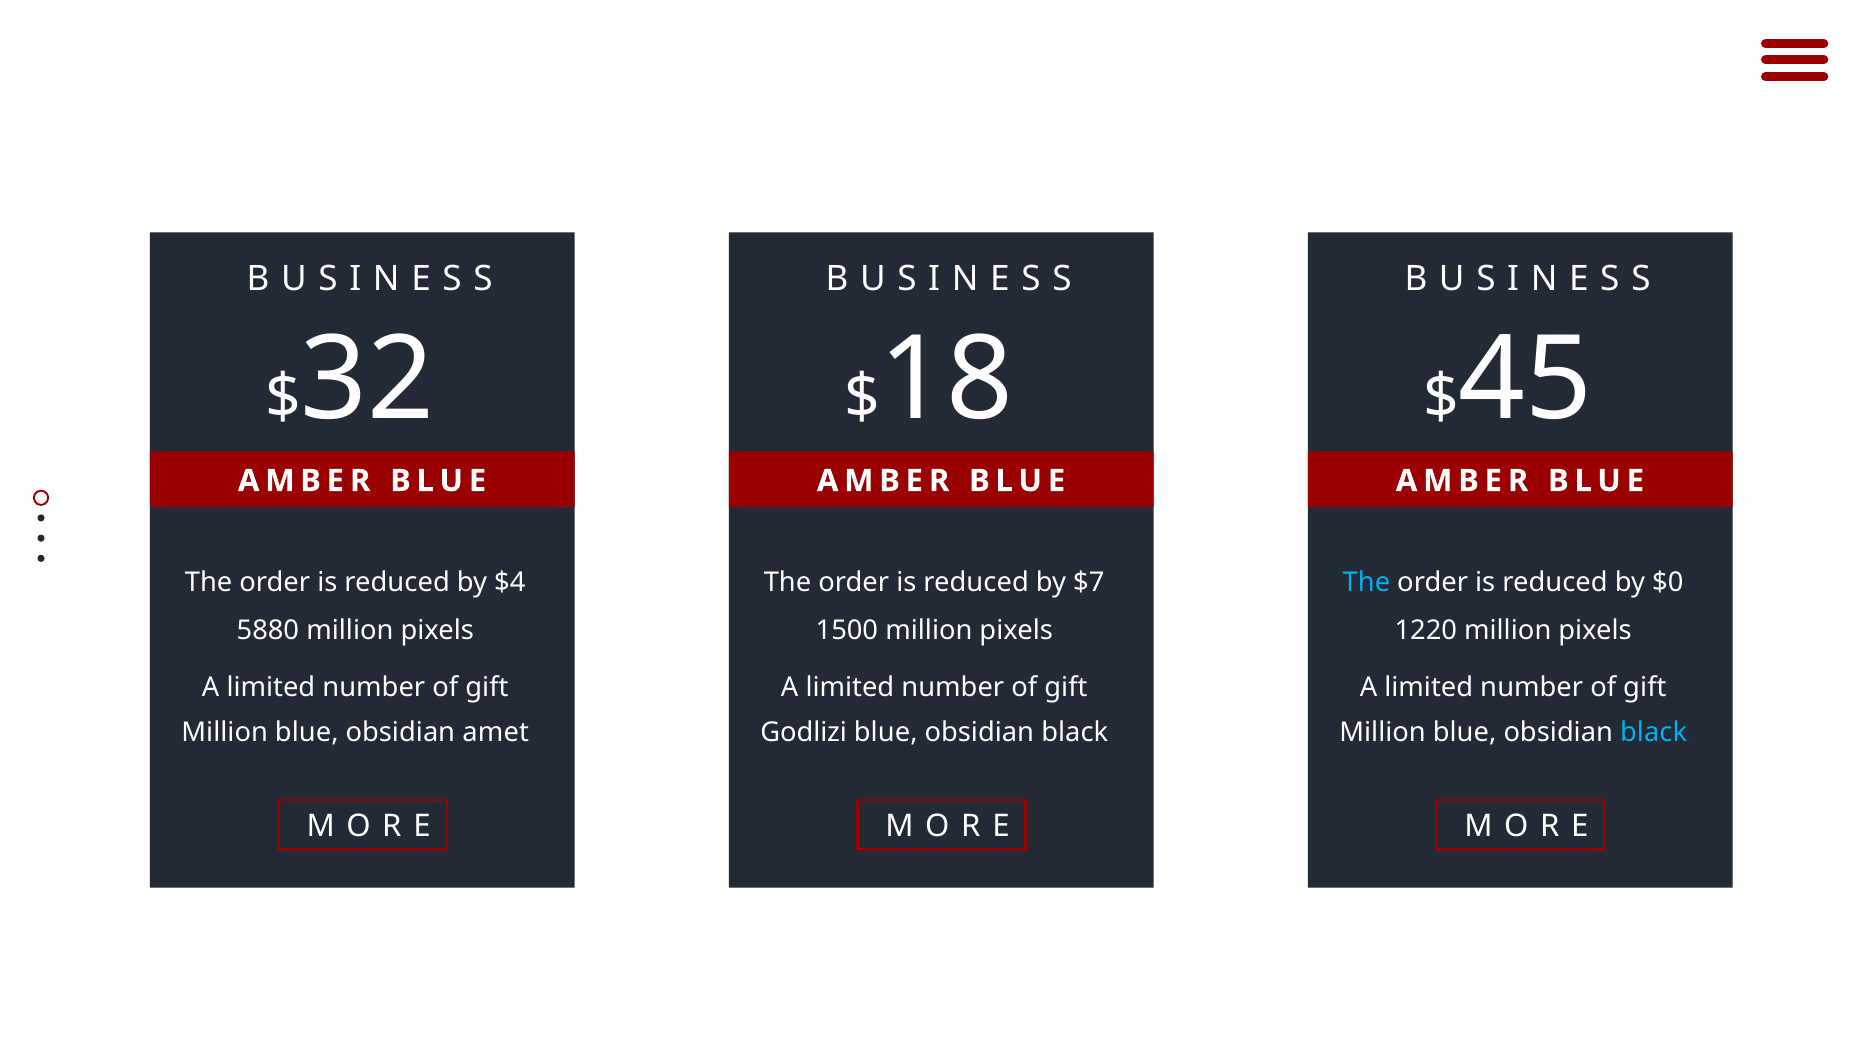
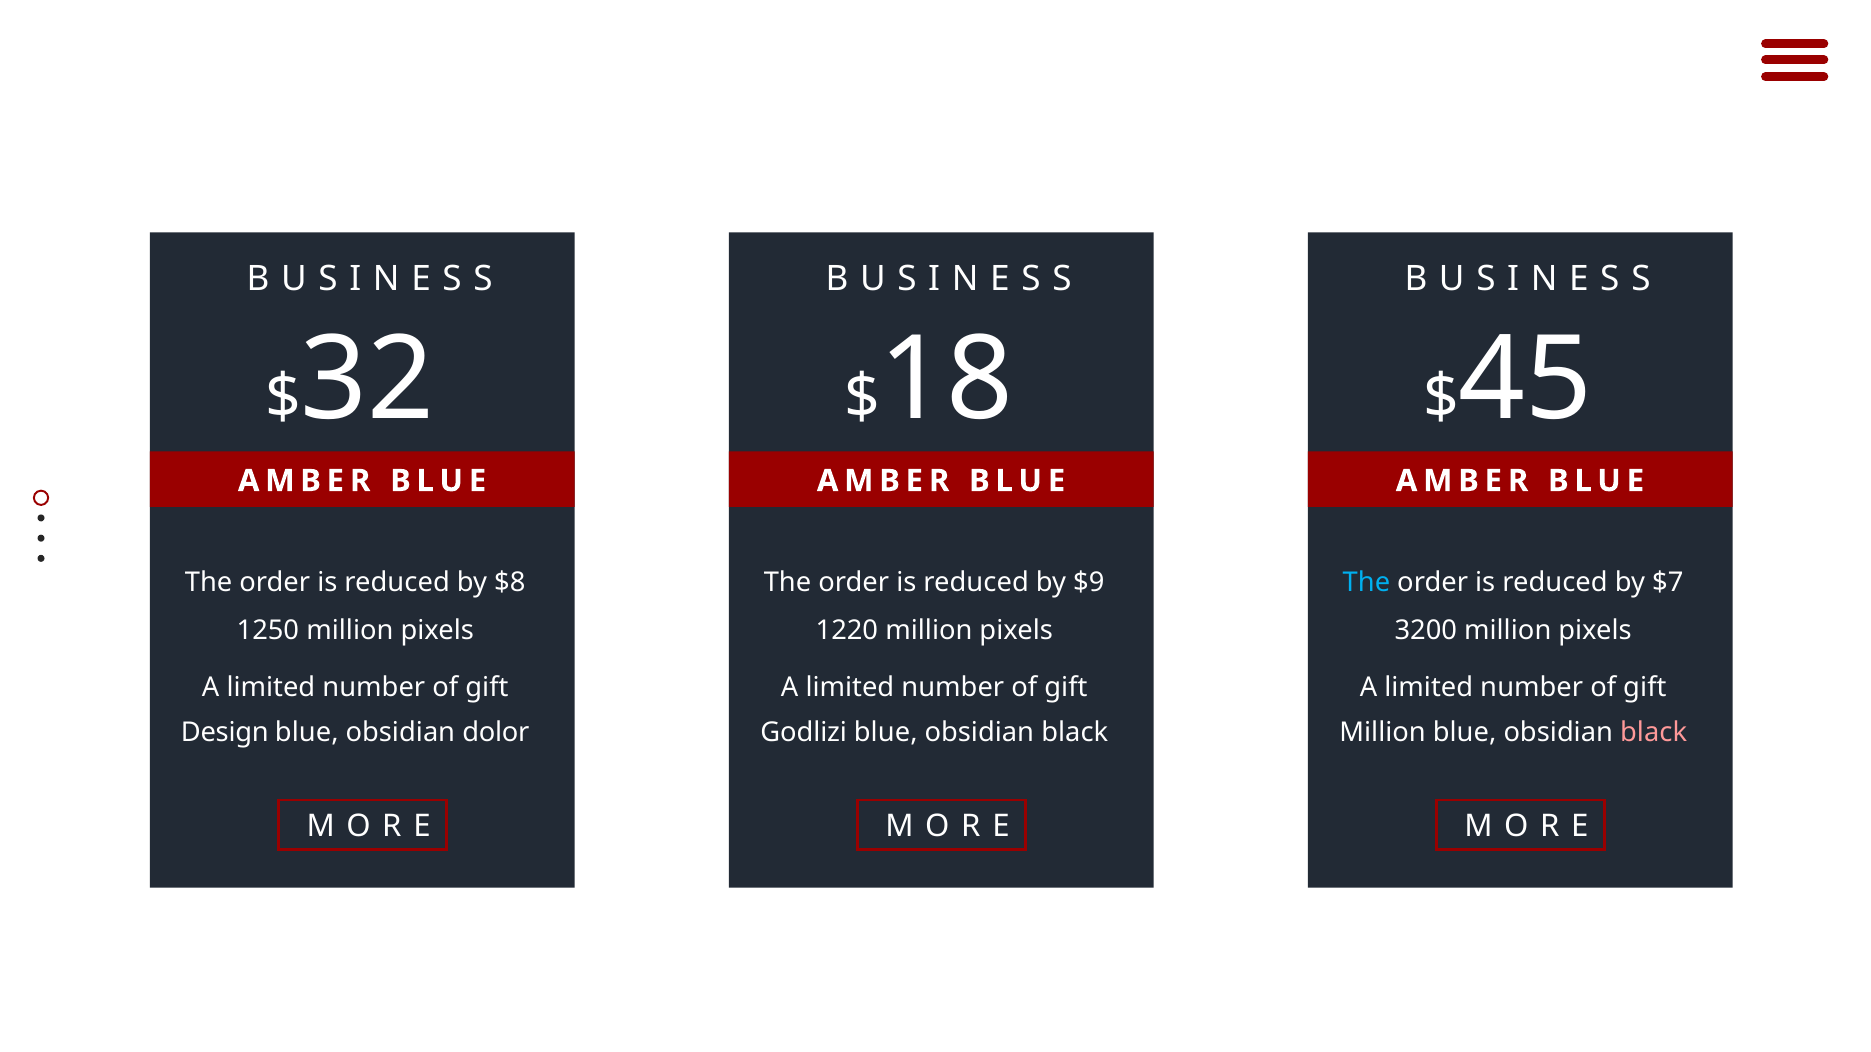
$4: $4 -> $8 (510, 583)
$7: $7 -> $9 (1089, 583)
$0: $0 -> $7 (1668, 583)
5880: 5880 -> 1250 (268, 630)
1500: 1500 -> 1220 (847, 630)
1220: 1220 -> 3200 (1426, 630)
Million: Million -> Design (225, 733)
amet: amet -> dolor (496, 733)
black colour: light blue -> pink (1654, 733)
